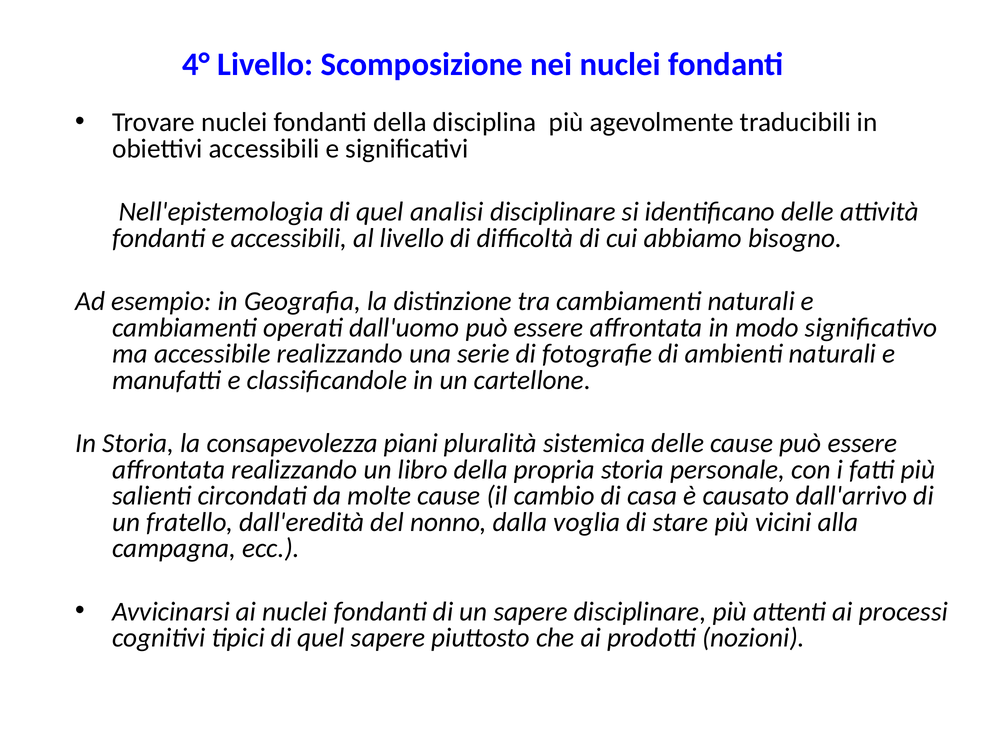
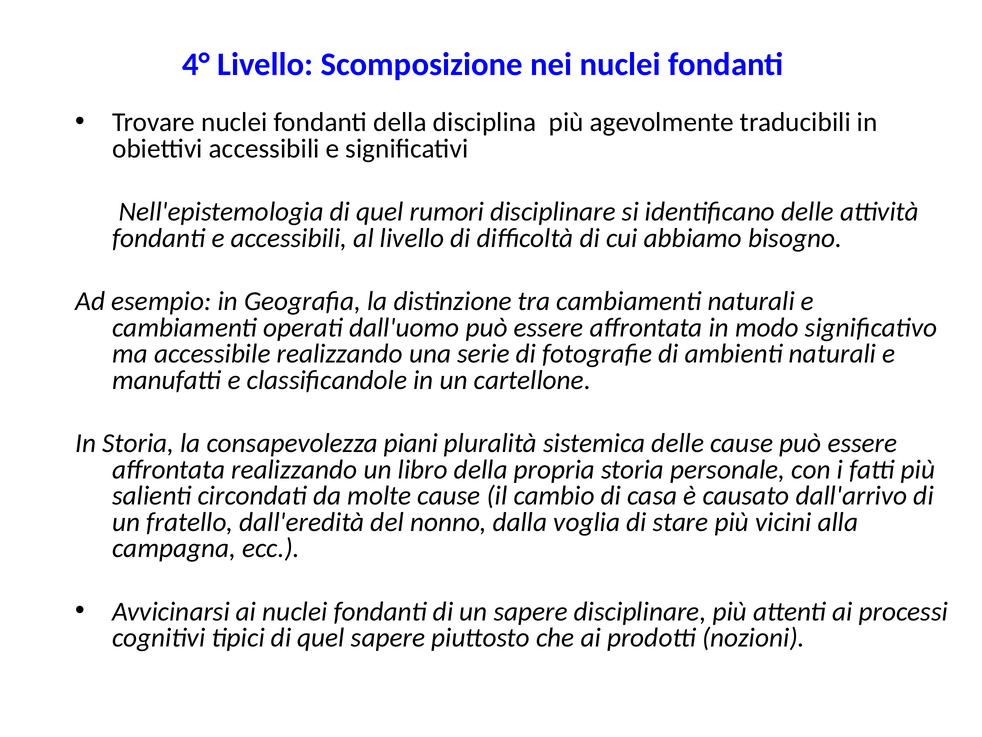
analisi: analisi -> rumori (447, 212)
